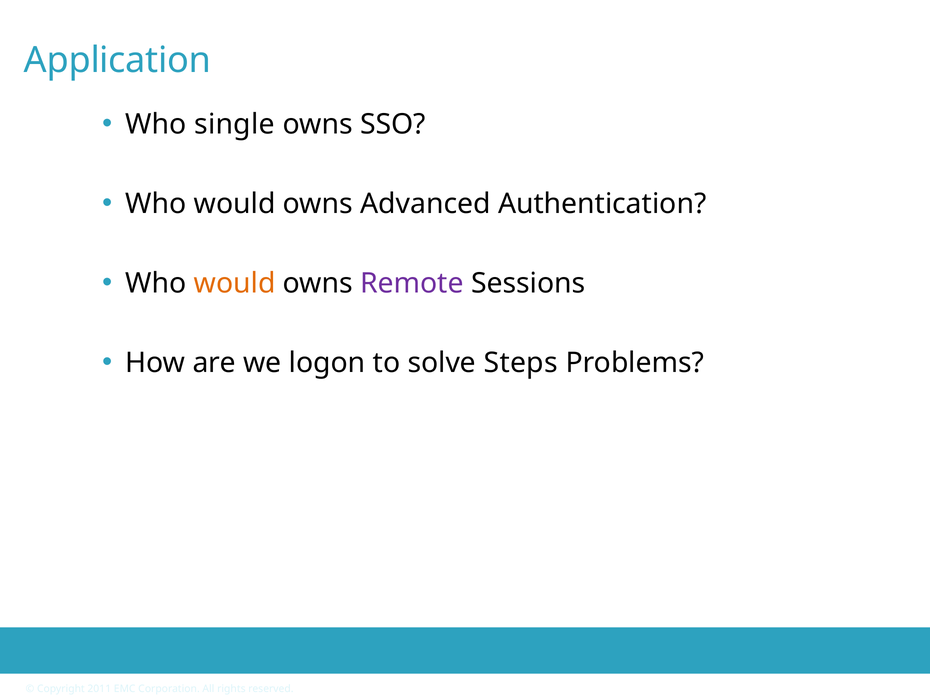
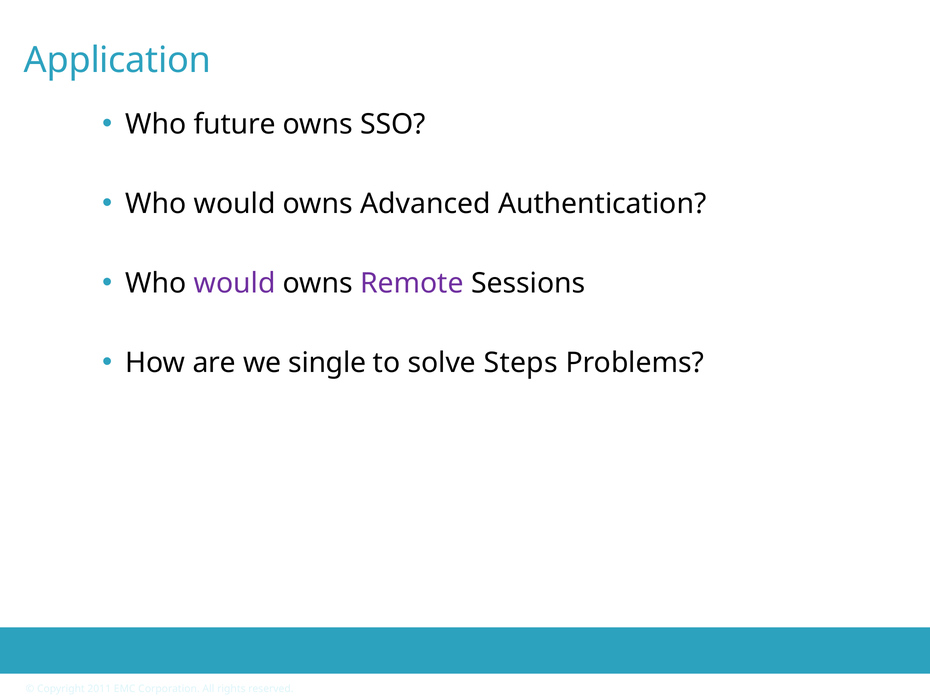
single: single -> future (235, 124)
would colour: orange -> purple (235, 283)
logon: logon -> single (327, 363)
